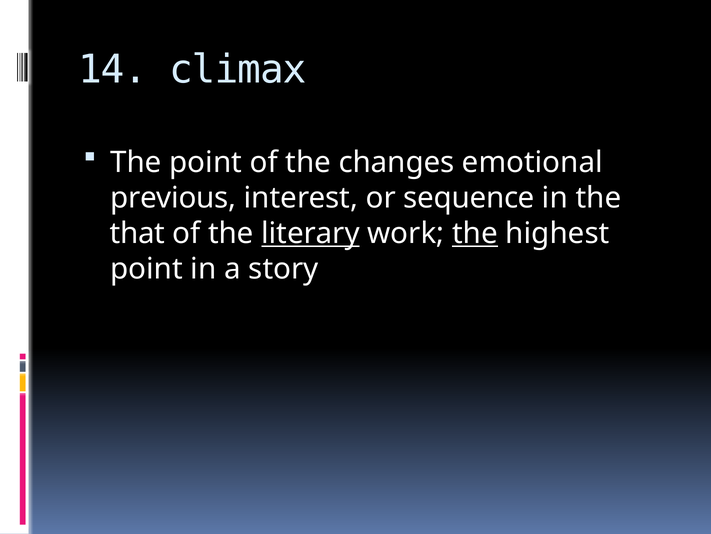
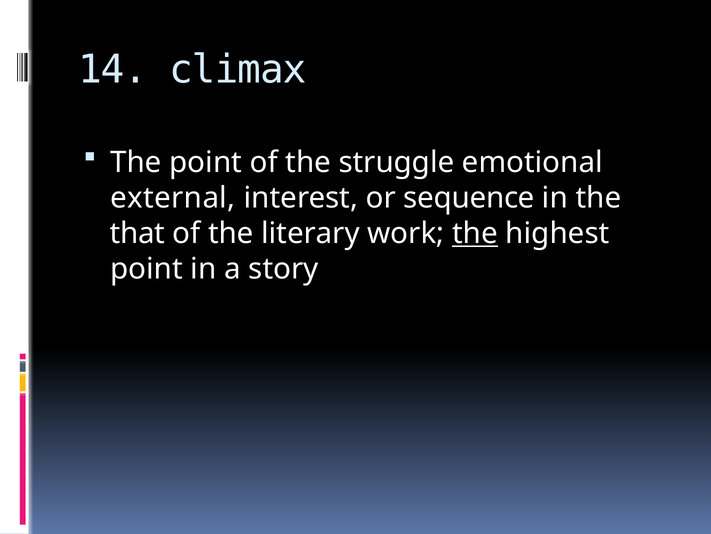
changes: changes -> struggle (397, 162)
previous: previous -> external (173, 198)
literary underline: present -> none (310, 233)
